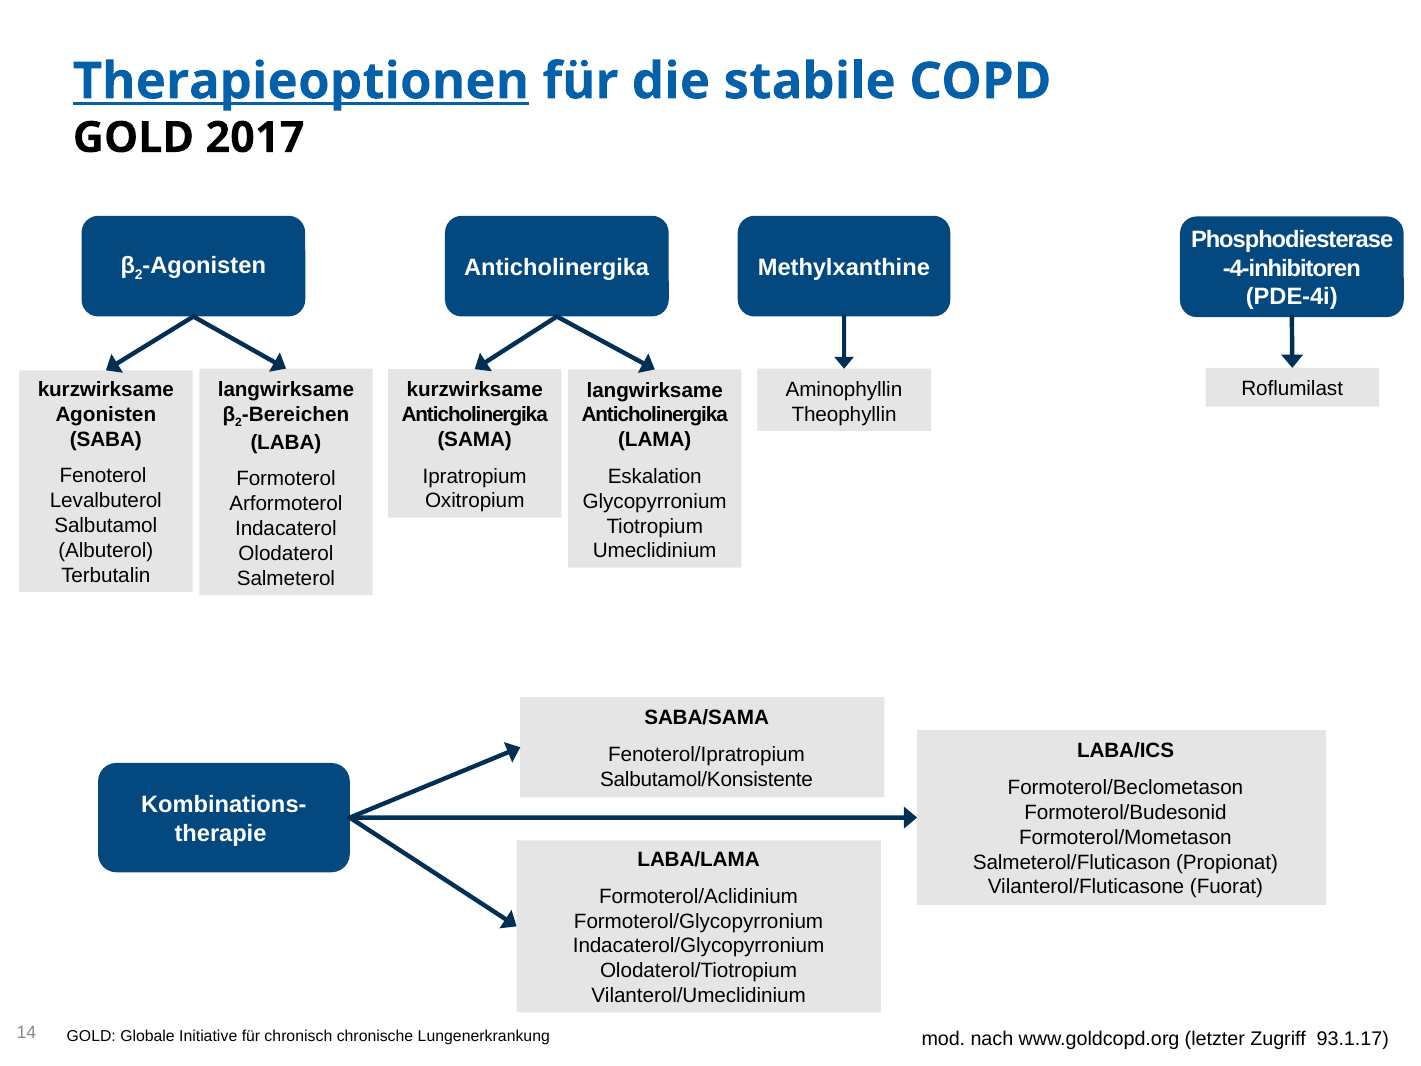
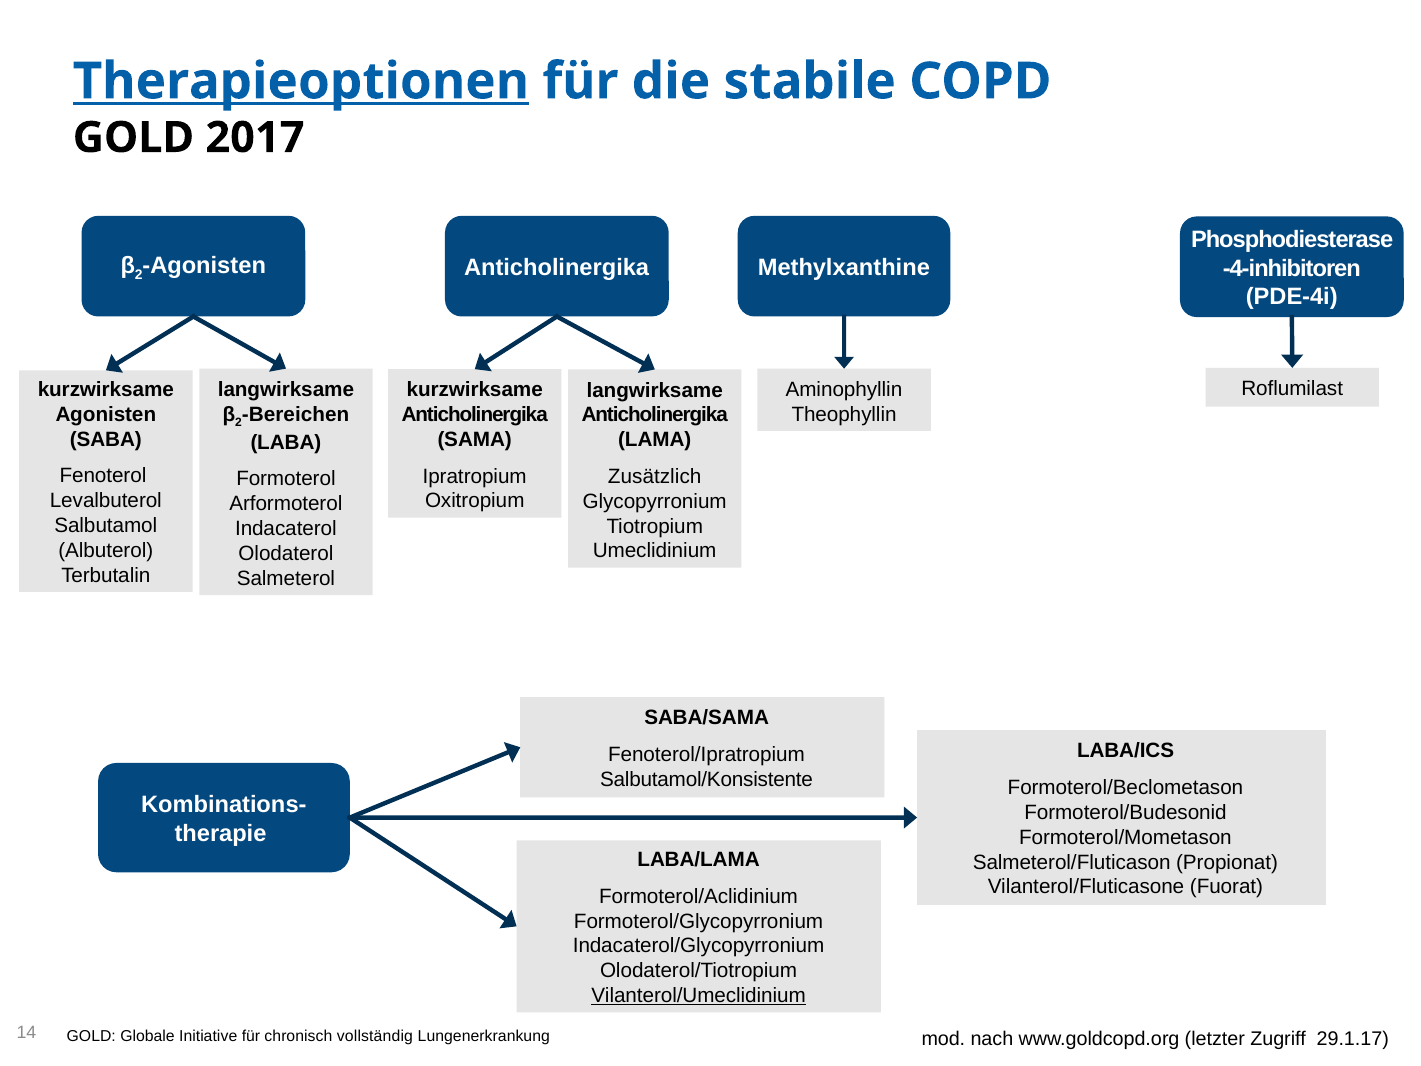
Eskalation: Eskalation -> Zusätzlich (655, 476)
Vilanterol/Umeclidinium underline: none -> present (699, 996)
chronische: chronische -> vollständig (375, 1036)
93.1.17: 93.1.17 -> 29.1.17 (1353, 1038)
